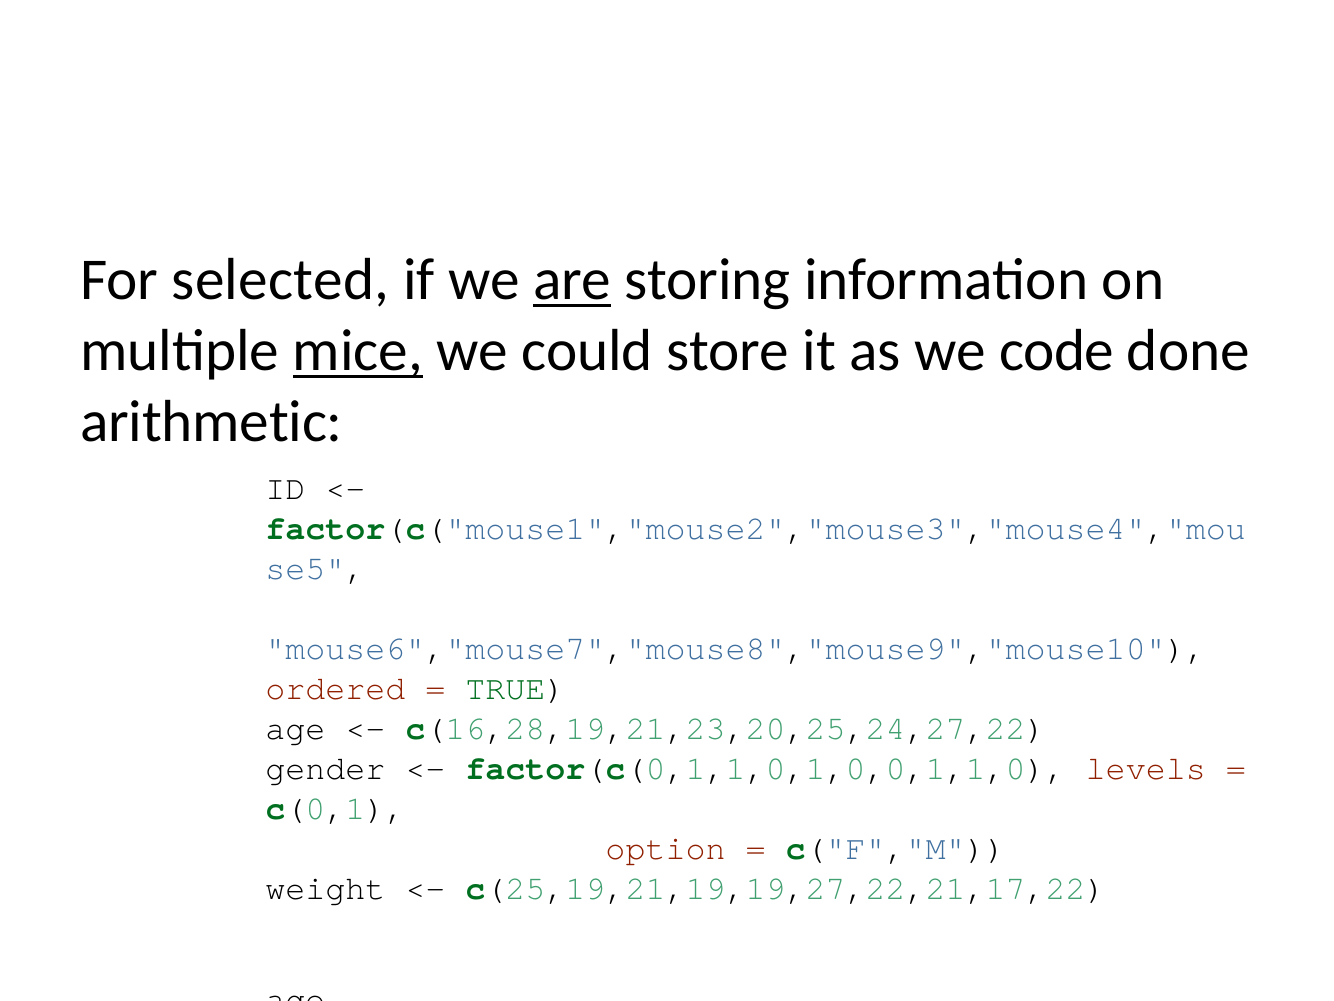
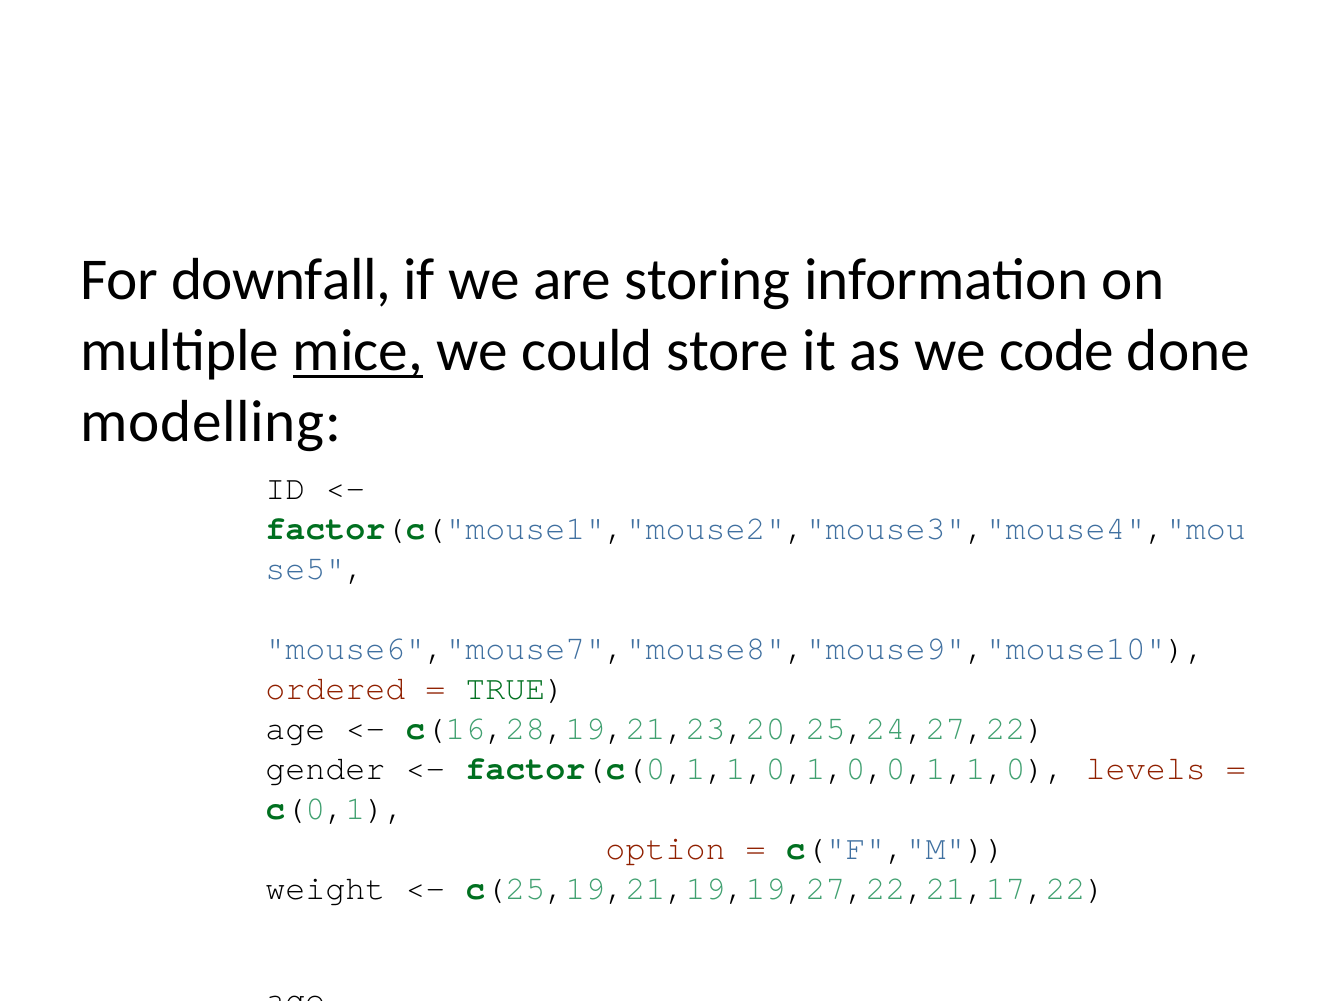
selected: selected -> downfall (281, 280)
are underline: present -> none (572, 280)
arithmetic: arithmetic -> modelling (211, 422)
